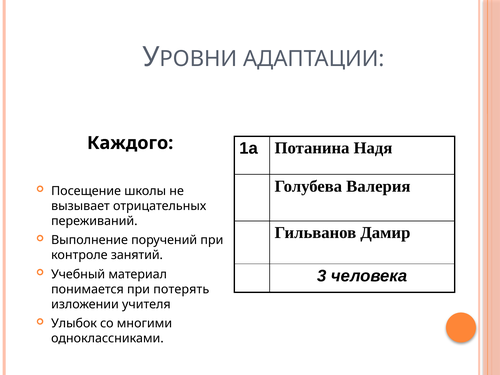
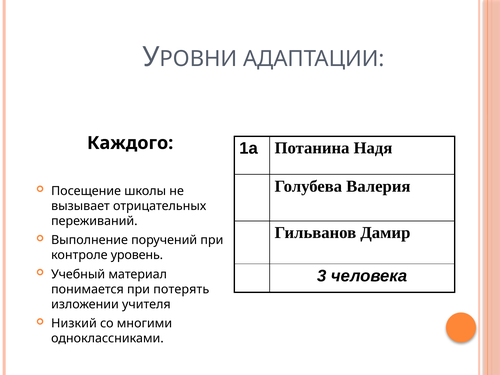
занятий: занятий -> уровень (137, 255)
Улыбок: Улыбок -> Низкий (74, 323)
